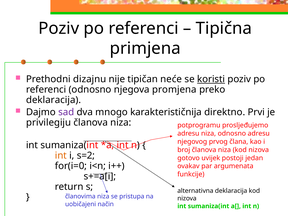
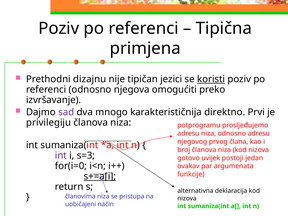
neće: neće -> jezici (171, 79)
promjena: promjena -> omogućiti (174, 90)
deklaracija: deklaracija -> izvršavanje (54, 100)
int colour: orange -> purple (61, 156)
s=2: s=2 -> s=3 (86, 156)
s+=a[i underline: none -> present (100, 176)
